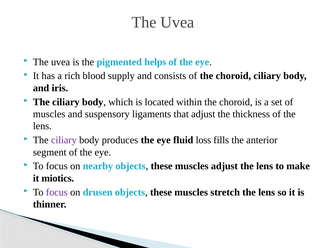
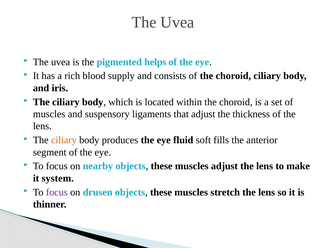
ciliary colour: purple -> orange (64, 140)
loss: loss -> soft (203, 140)
miotics: miotics -> system (58, 178)
